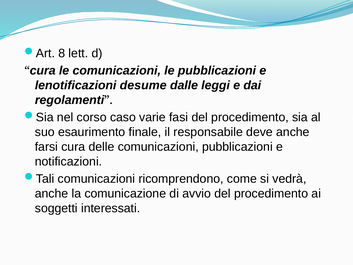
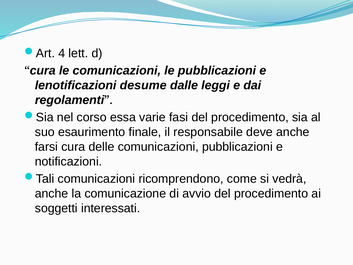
8: 8 -> 4 (62, 53)
caso: caso -> essa (123, 117)
